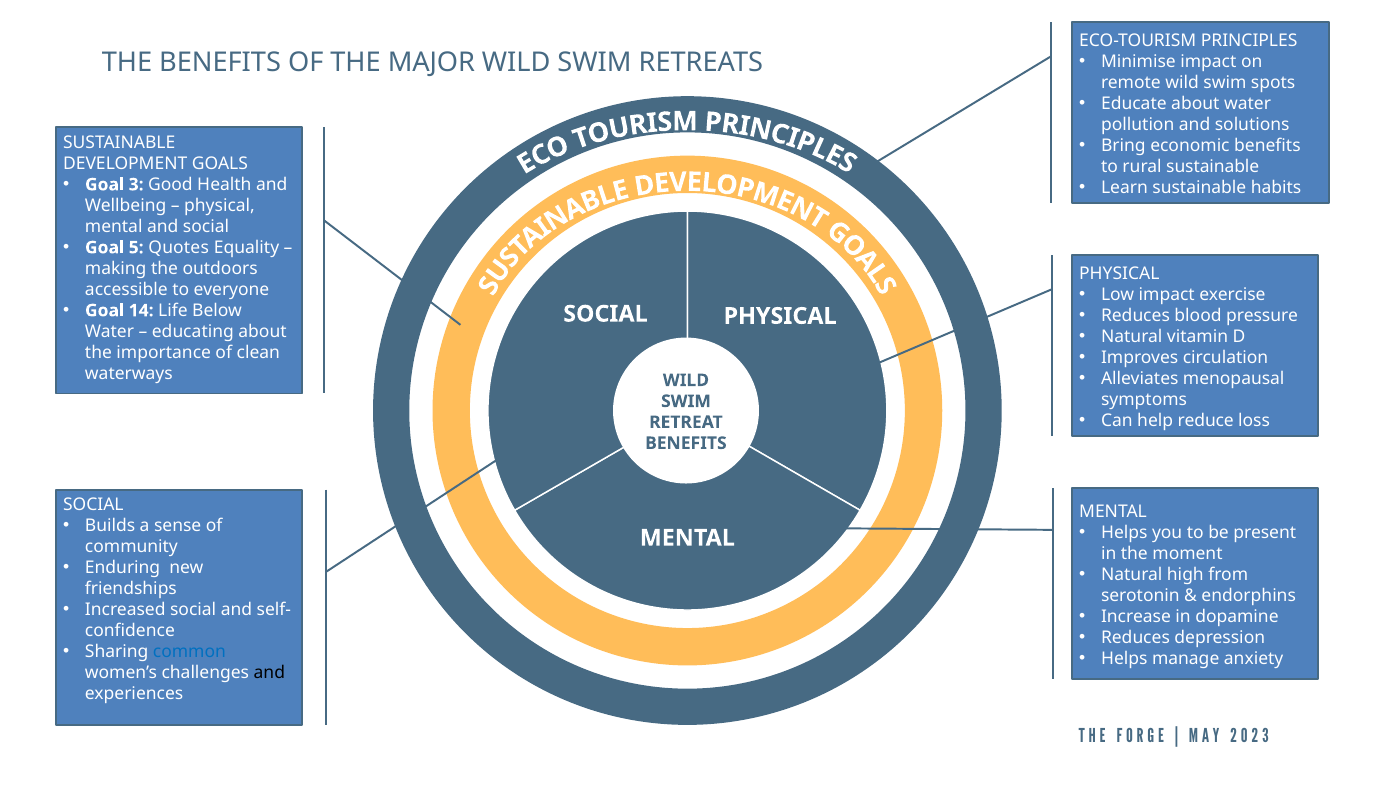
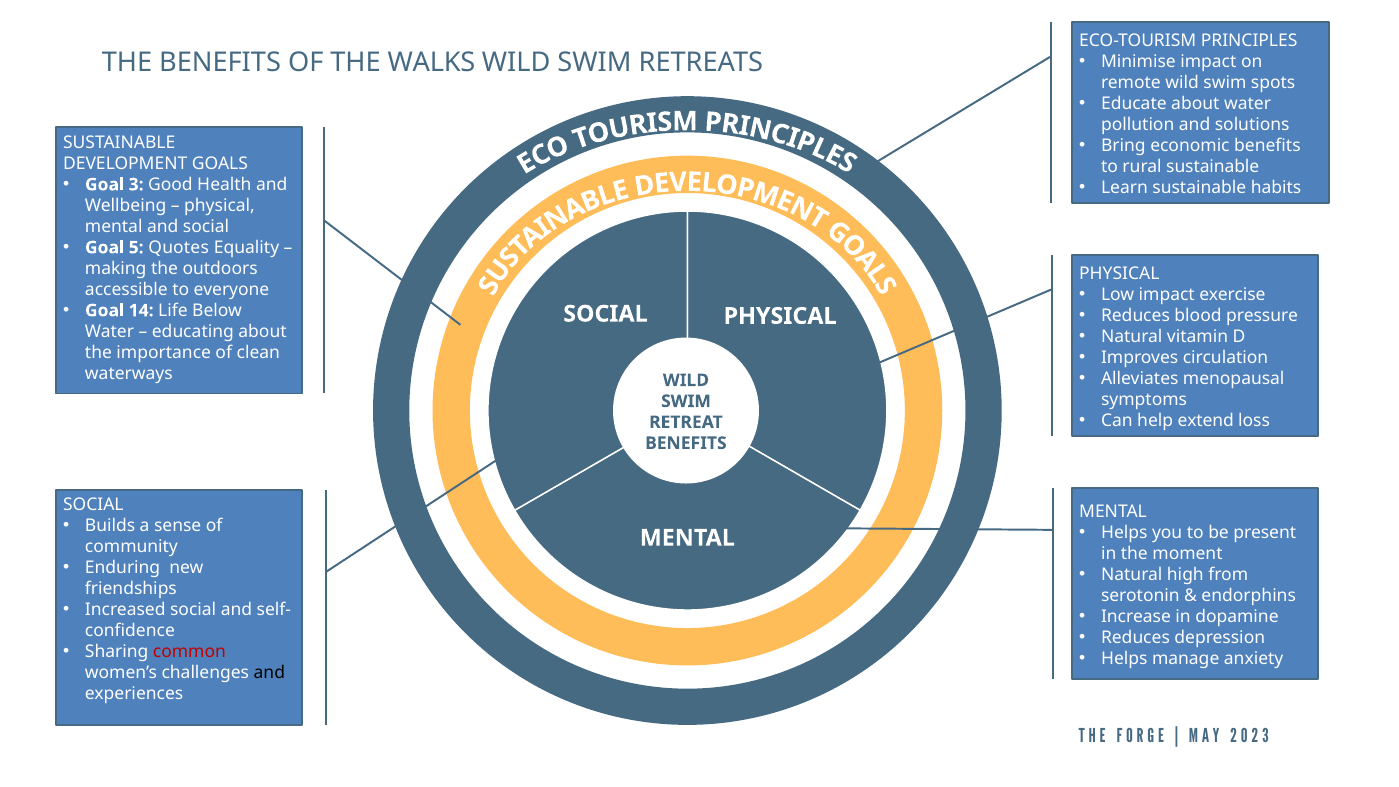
MAJOR: MAJOR -> WALKS (432, 63)
reduce: reduce -> extend (1206, 420)
common colour: blue -> red (189, 652)
